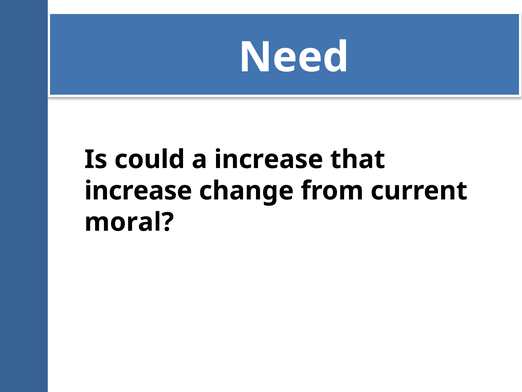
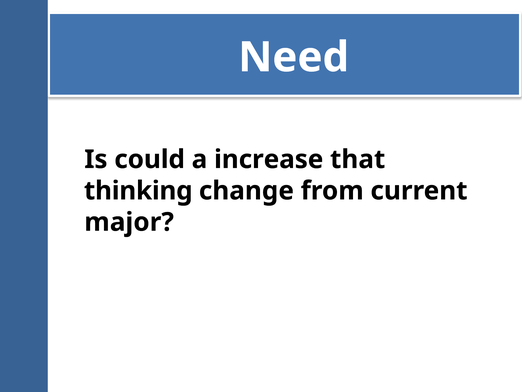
increase: increase -> thinking (138, 191)
moral: moral -> major (129, 222)
